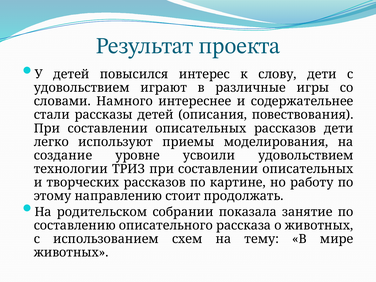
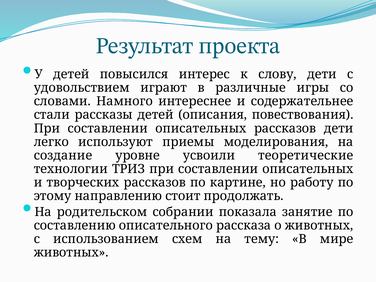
усвоили удовольствием: удовольствием -> теоретические (306, 155)
